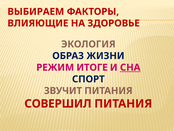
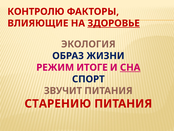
ВЫБИРАЕМ: ВЫБИРАЕМ -> КОНТРОЛЮ (36, 12)
ЗДОРОВЬЕ underline: none -> present (114, 23)
СОВЕРШИЛ: СОВЕРШИЛ -> СТАРЕНИЮ (58, 103)
